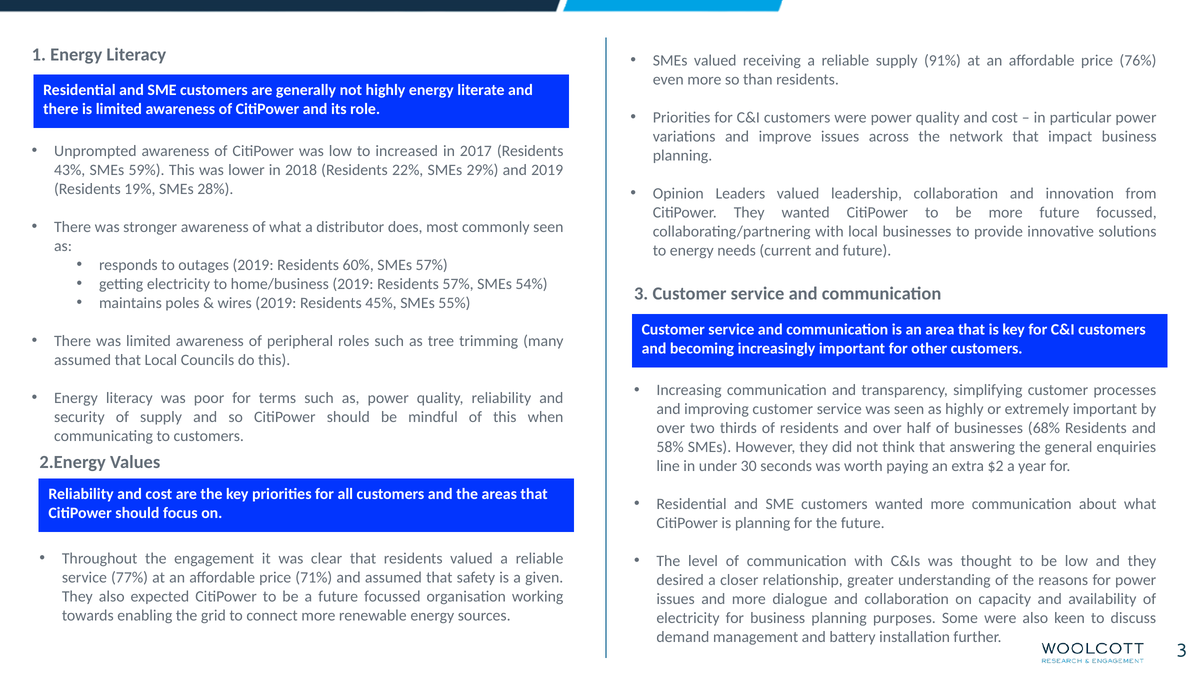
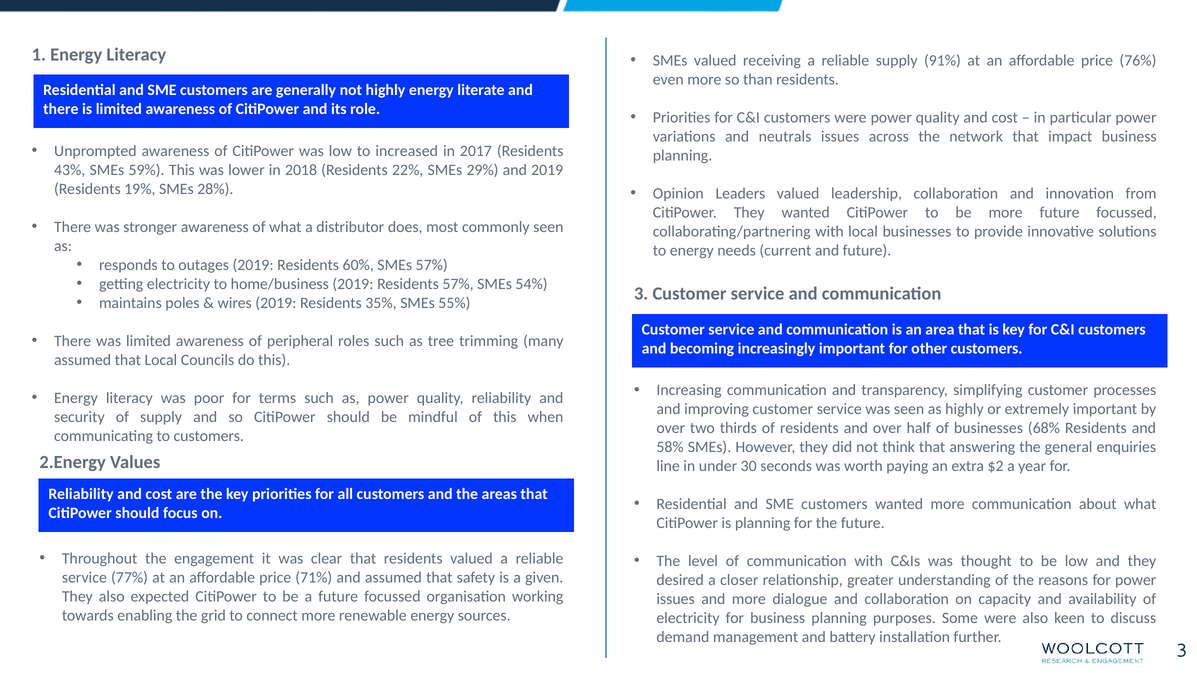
improve: improve -> neutrals (785, 137)
45%: 45% -> 35% (381, 303)
